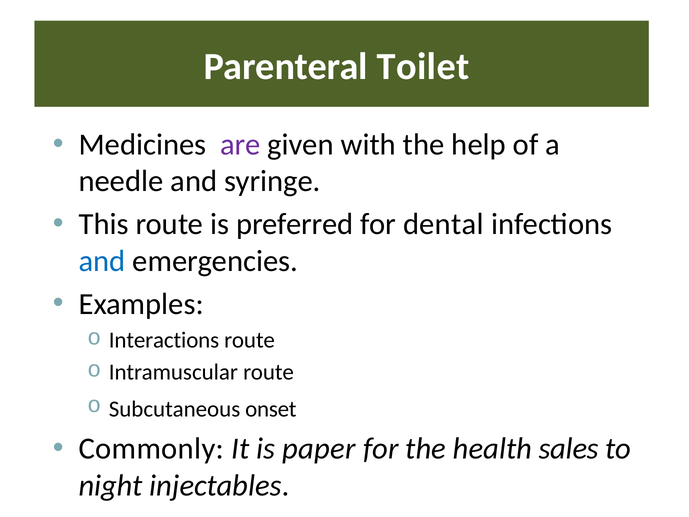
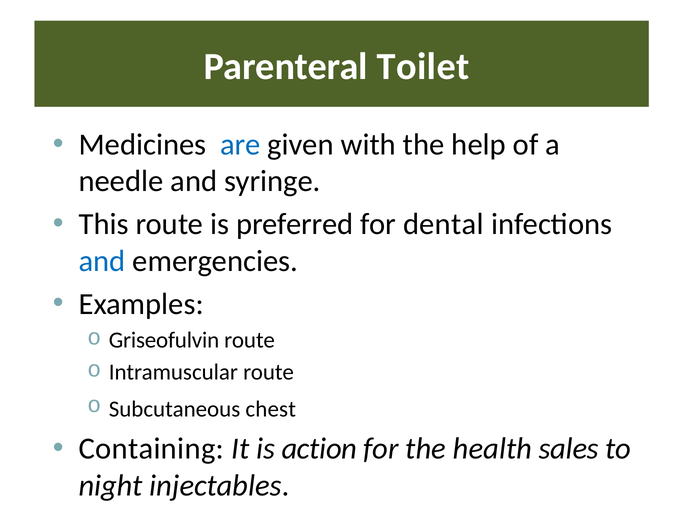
are colour: purple -> blue (240, 145)
Interactions: Interactions -> Griseofulvin (164, 340)
onset: onset -> chest (271, 409)
Commonly: Commonly -> Containing (151, 449)
paper: paper -> action (319, 449)
